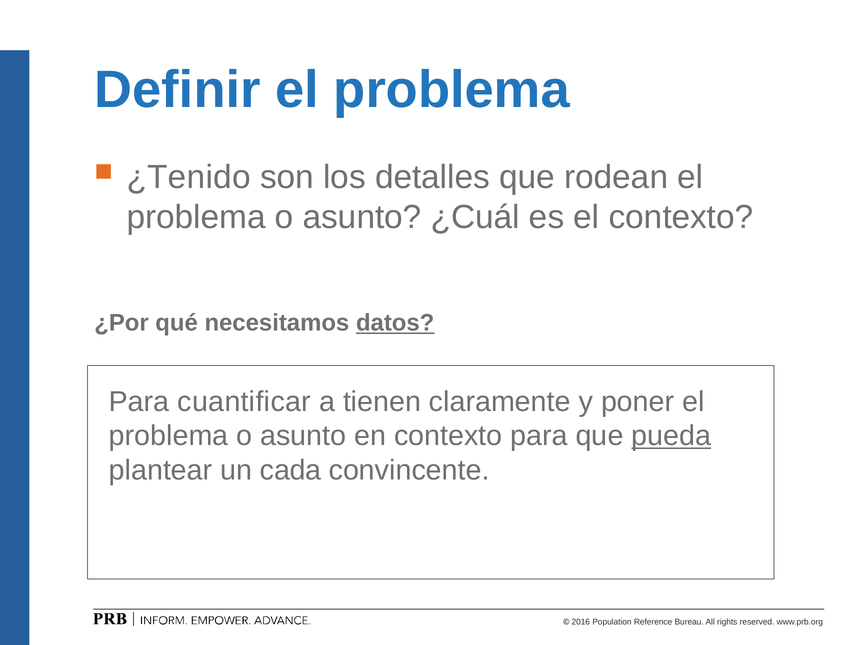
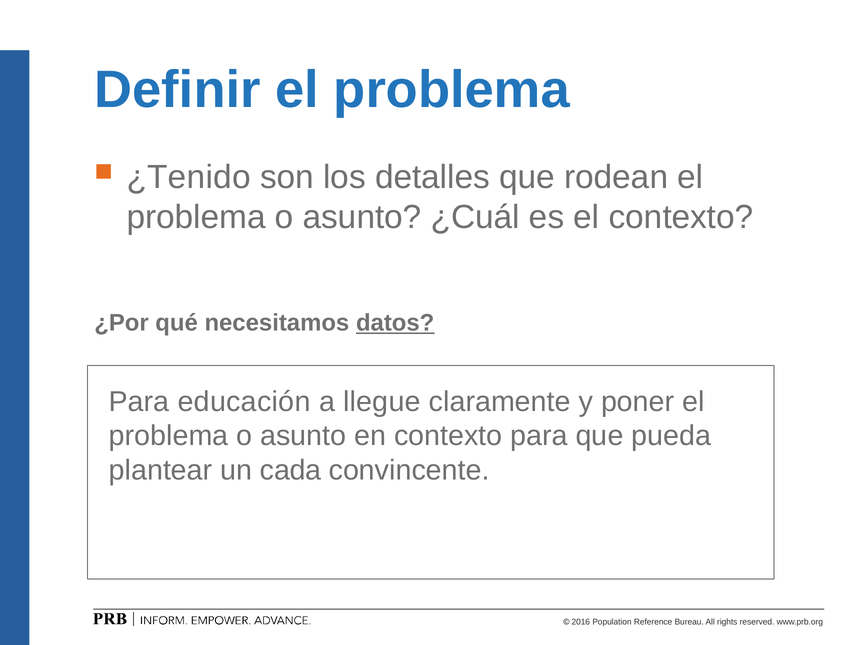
cuantificar: cuantificar -> educación (244, 402)
tienen: tienen -> llegue (382, 402)
pueda underline: present -> none (671, 436)
